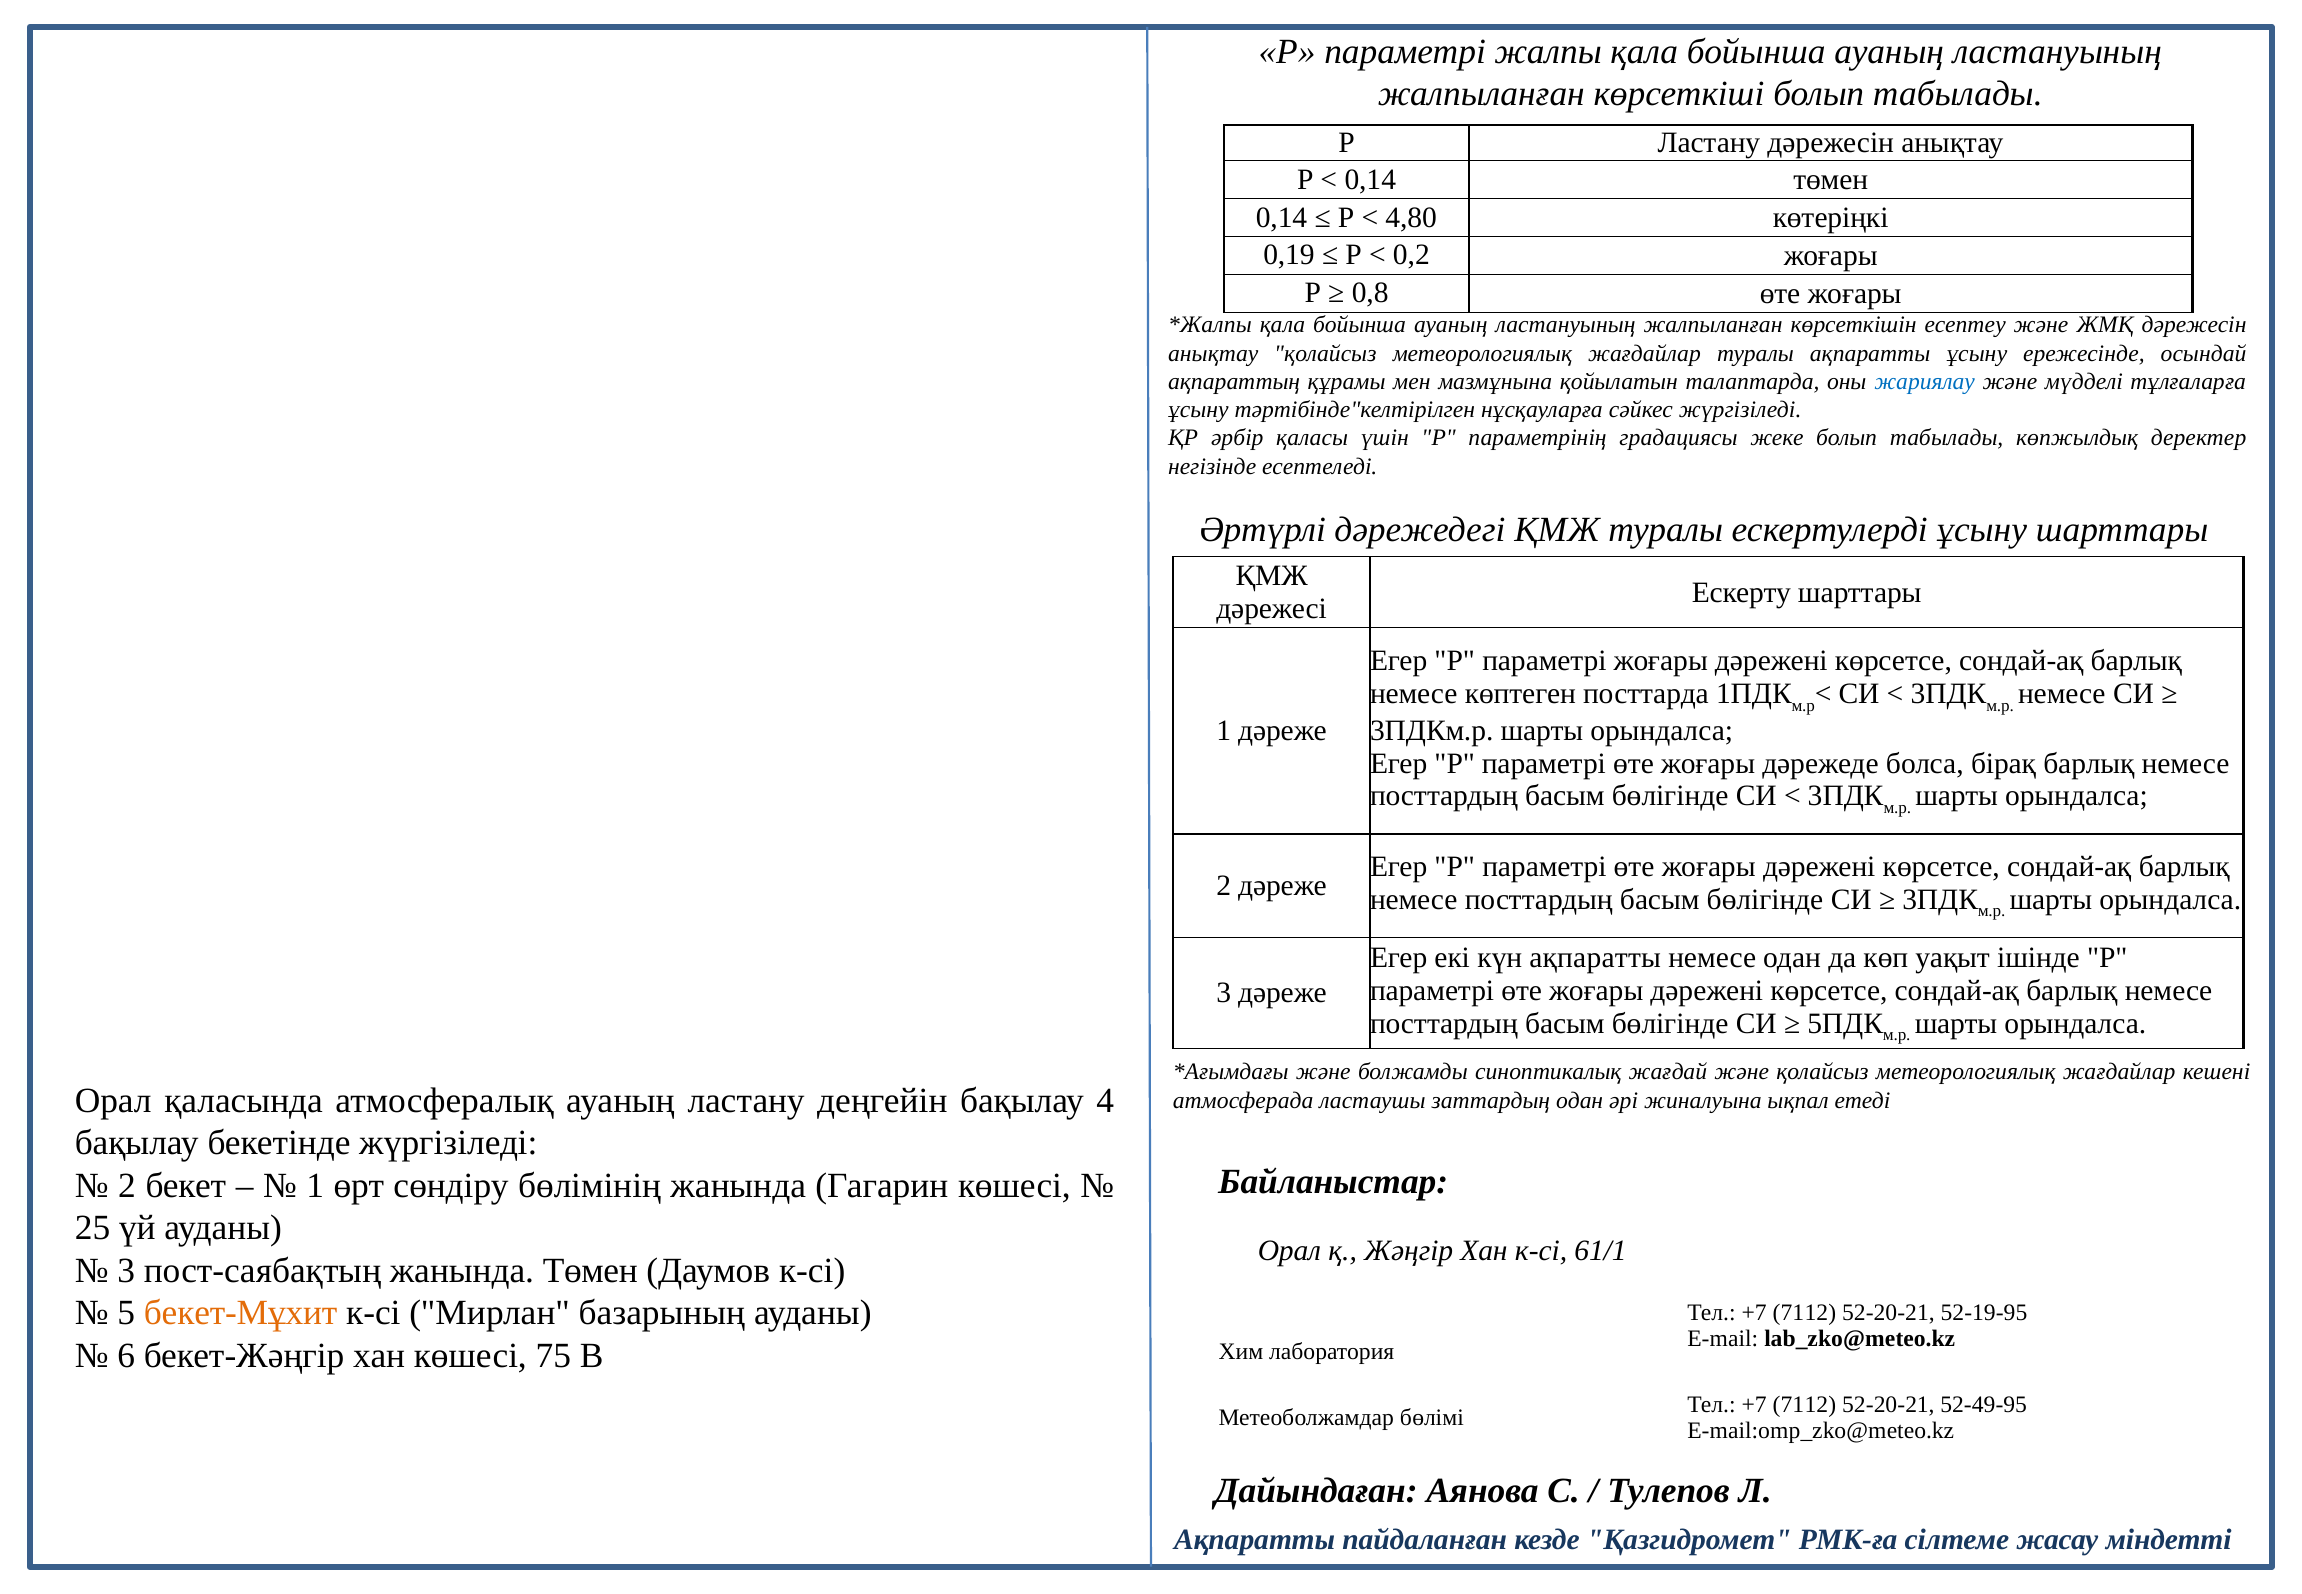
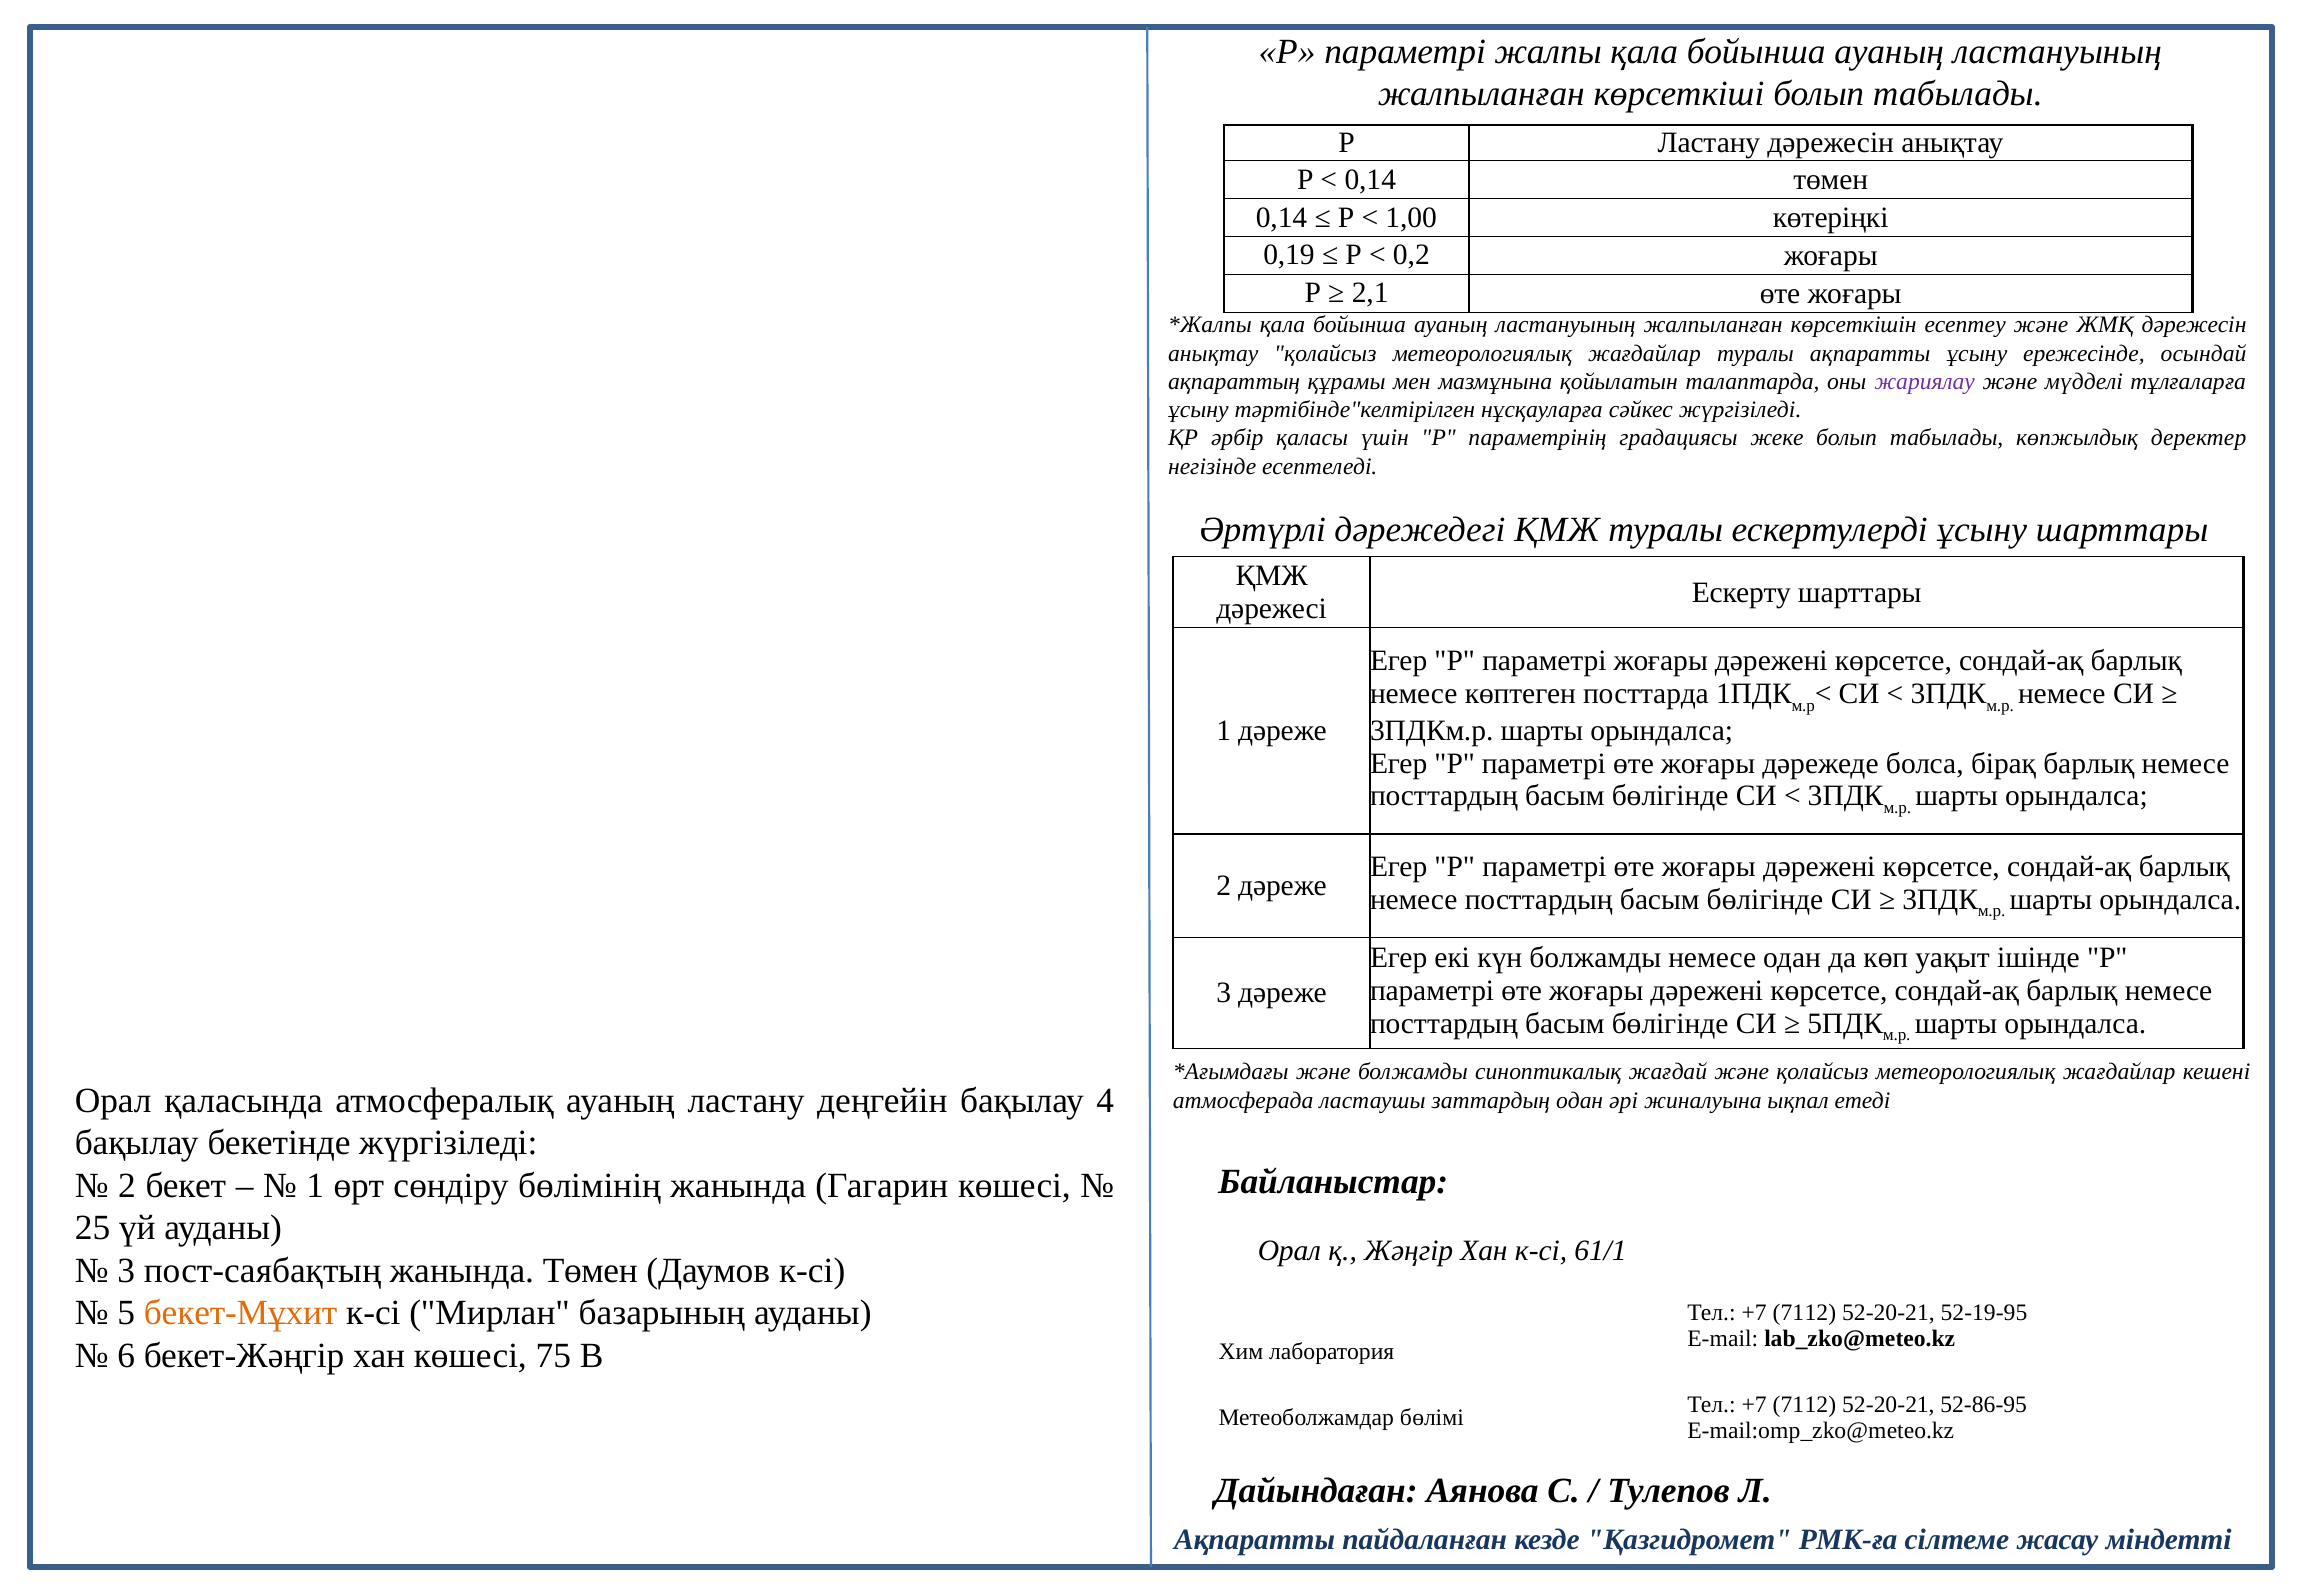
4,80: 4,80 -> 1,00 (1411, 217)
0,8: 0,8 -> 2,1 (1370, 293)
жариялау colour: blue -> purple (1925, 382)
күн ақпаратты: ақпаратты -> болжамды (1595, 958)
52-49-95: 52-49-95 -> 52-86-95 (1984, 1405)
